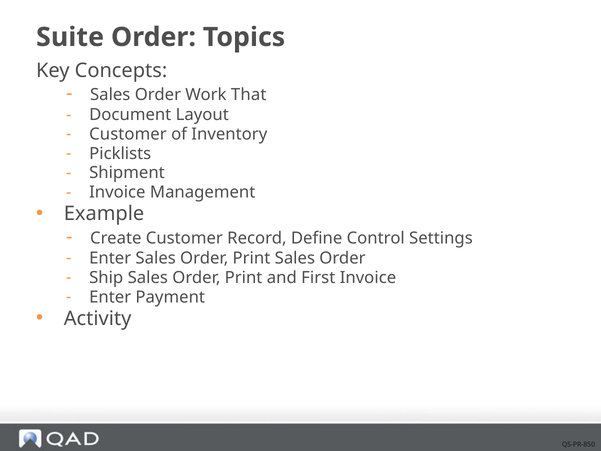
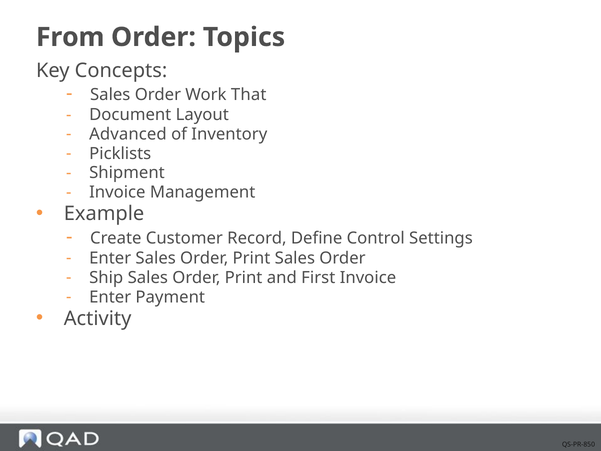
Suite: Suite -> From (70, 37)
Customer: Customer -> Advanced (128, 134)
